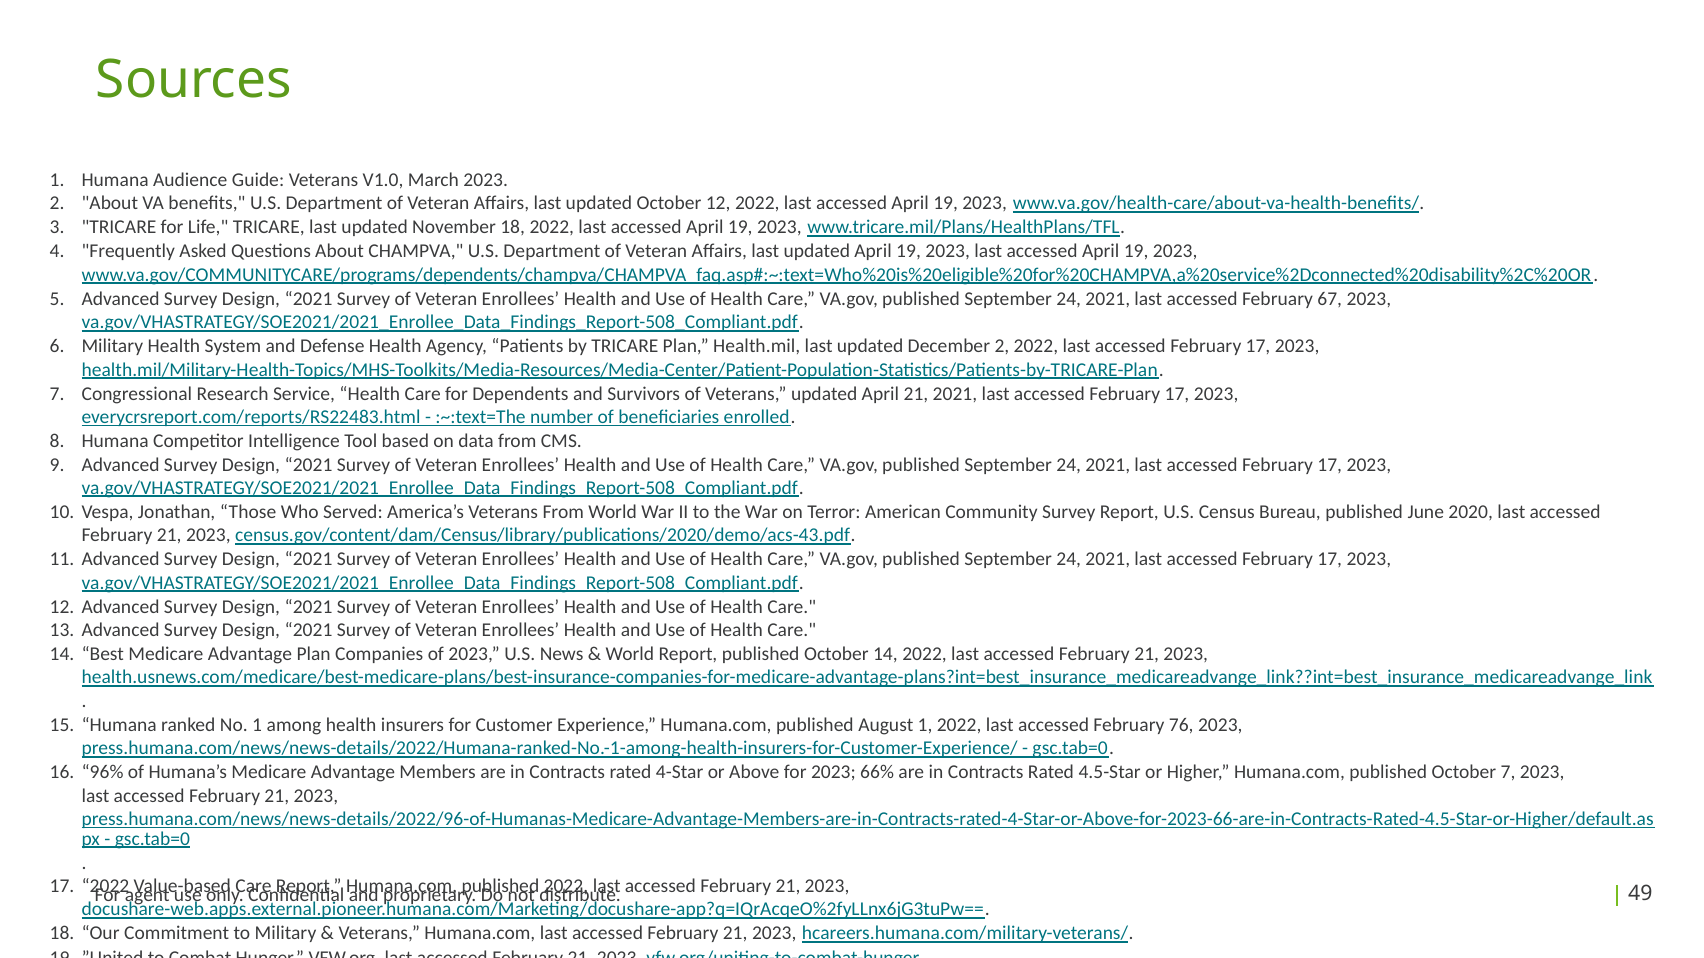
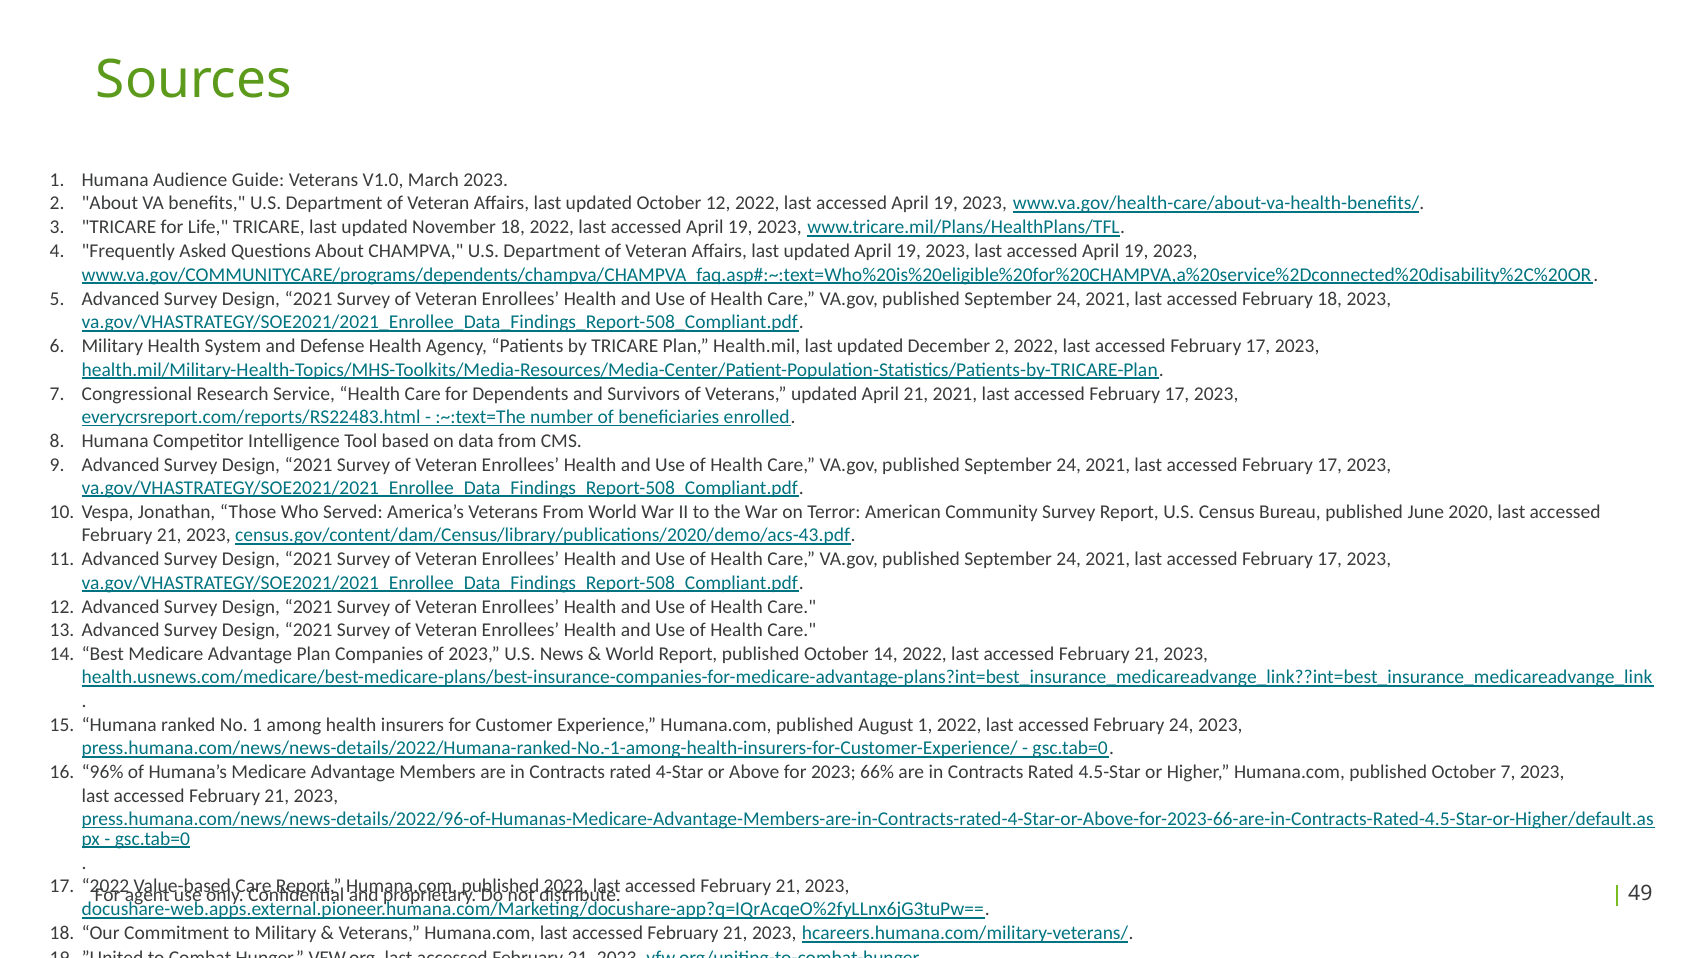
February 67: 67 -> 18 (1330, 299)
February 76: 76 -> 24 (1181, 725)
